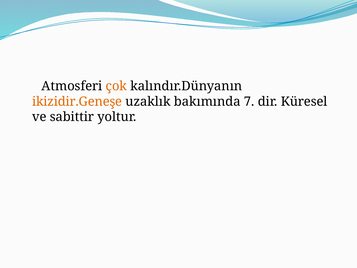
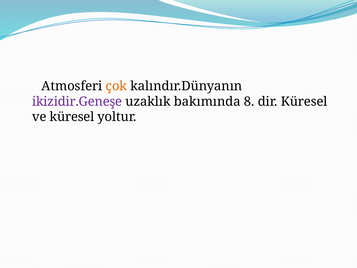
ikizidir.Geneşe colour: orange -> purple (77, 101)
7: 7 -> 8 (249, 101)
ve sabittir: sabittir -> küresel (72, 117)
